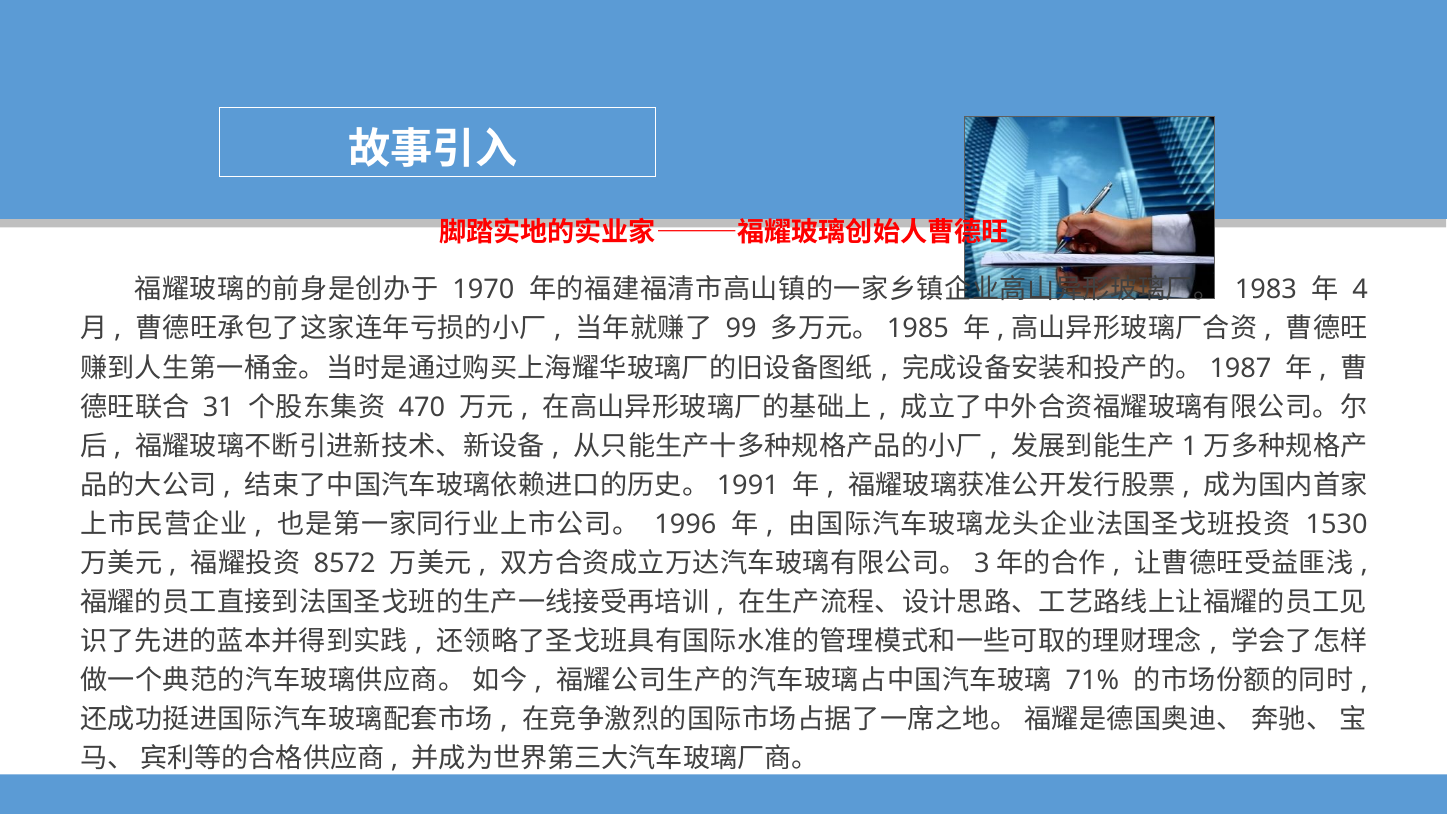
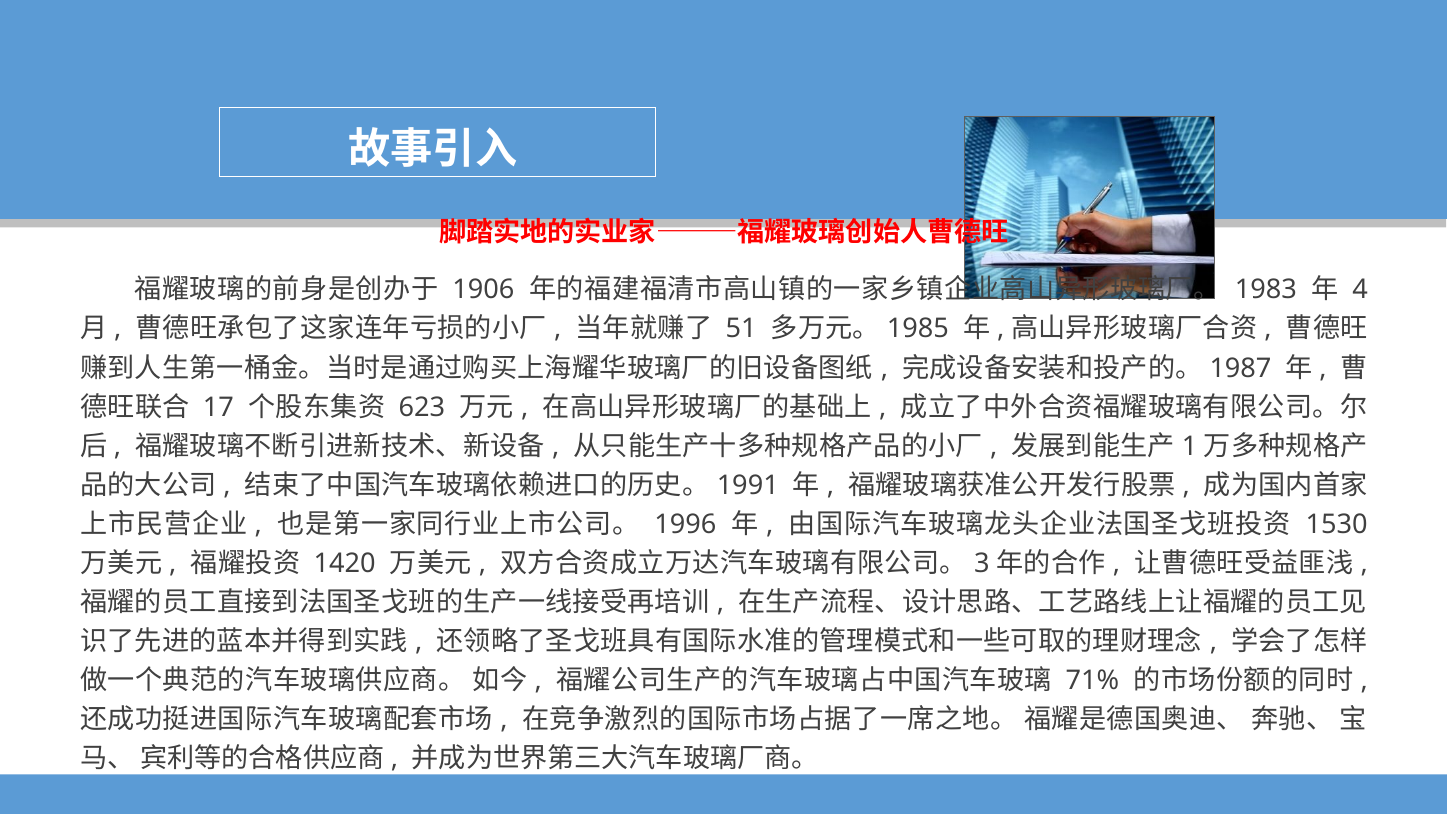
1970: 1970 -> 1906 (483, 290)
99: 99 -> 51 (741, 329)
31: 31 -> 17 (218, 407)
470: 470 -> 623 (422, 407)
8572: 8572 -> 1420 (345, 563)
